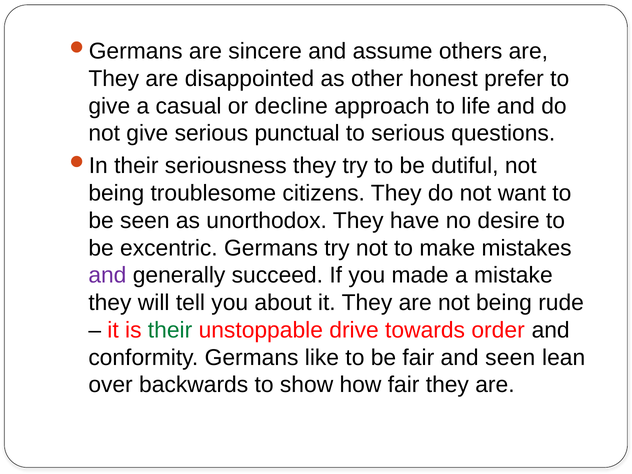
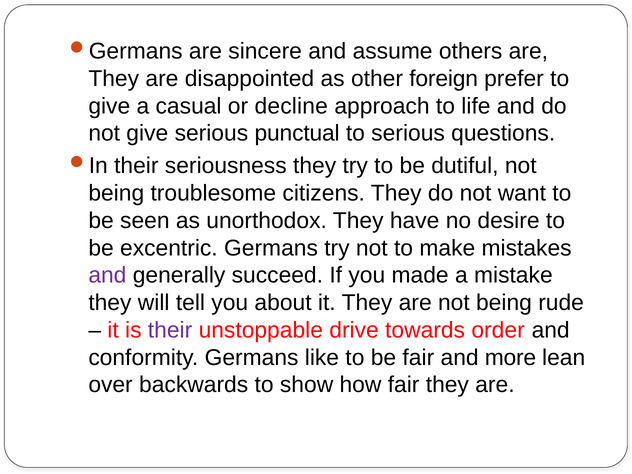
honest: honest -> foreign (444, 79)
their colour: green -> purple (170, 330)
and seen: seen -> more (510, 358)
